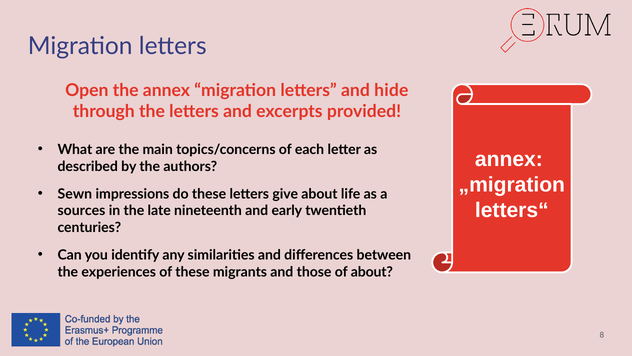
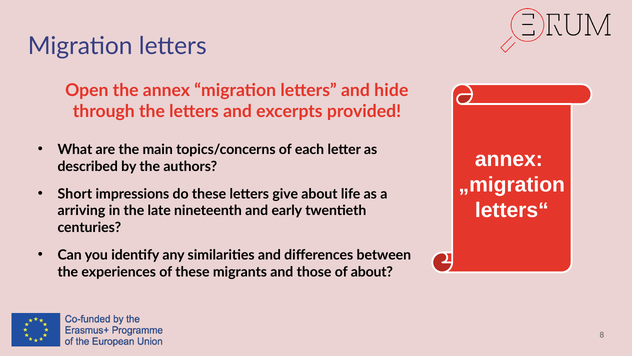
Sewn: Sewn -> Short (75, 194)
sources: sources -> arriving (81, 211)
